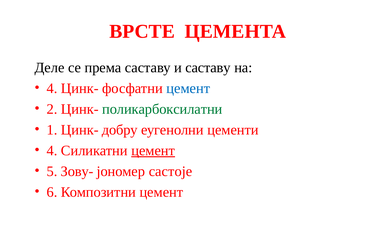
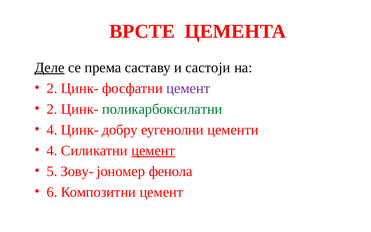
Деле underline: none -> present (49, 67)
и саставу: саставу -> састоји (208, 67)
4: 4 -> 2 (52, 88)
цемент colour: blue -> purple (188, 88)
1: 1 -> 4 (52, 130)
састоје: састоје -> фенола (171, 171)
